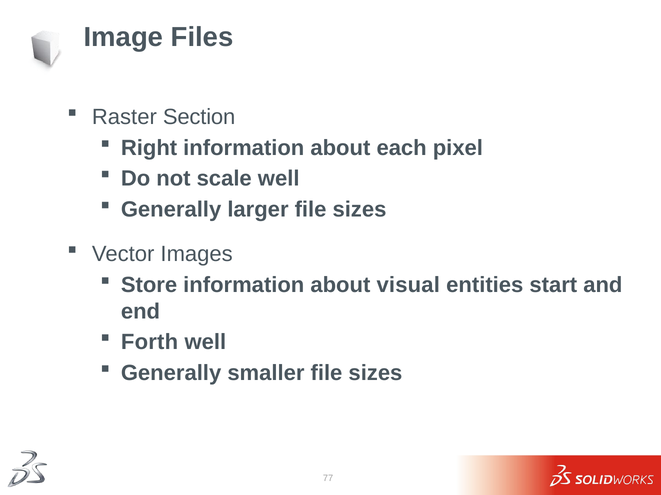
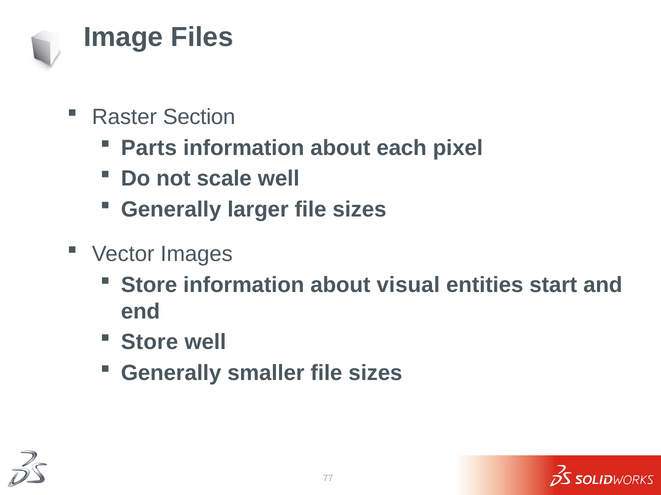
Right: Right -> Parts (149, 148)
Forth: Forth -> Store (150, 343)
